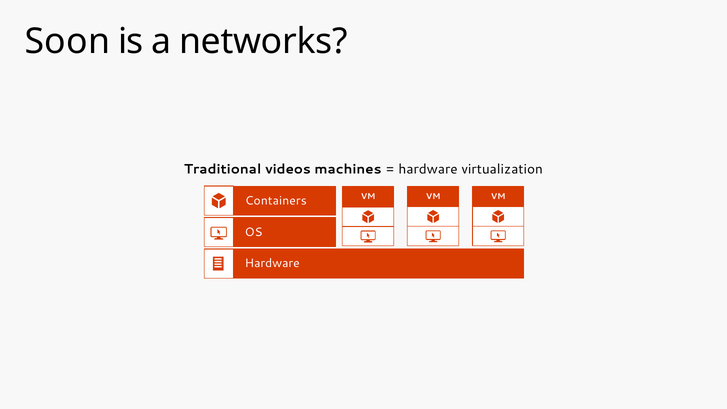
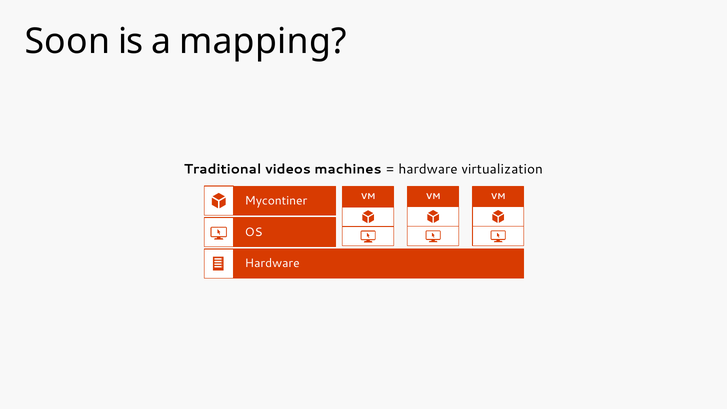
networks: networks -> mapping (263, 42)
Containers: Containers -> Mycontiner (276, 200)
